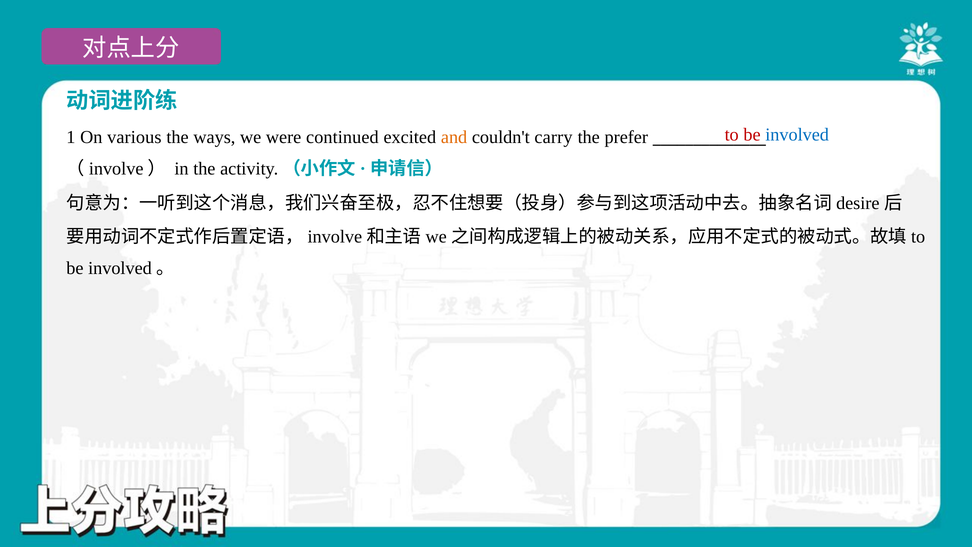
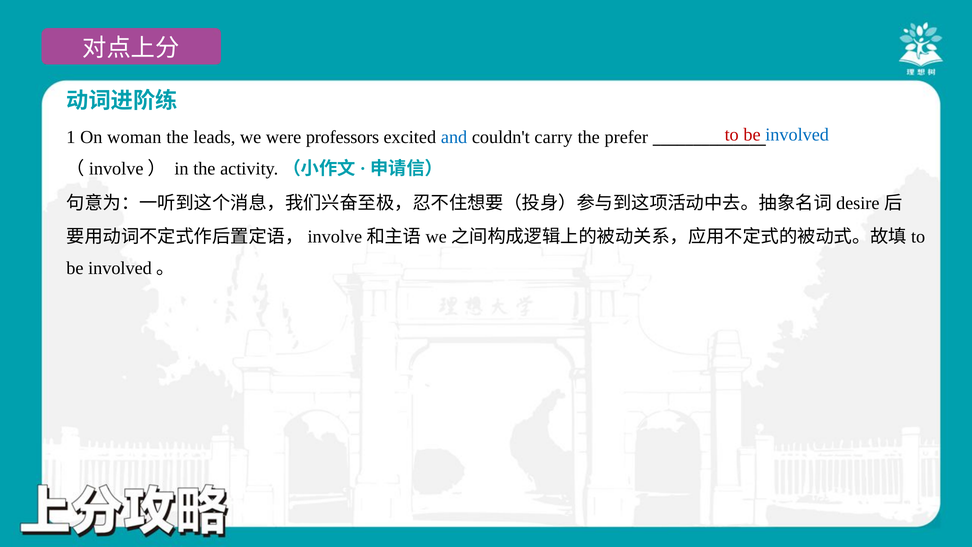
various: various -> woman (134, 137)
ways: ways -> leads (214, 137)
continued: continued -> professors (343, 137)
and colour: orange -> blue (454, 137)
